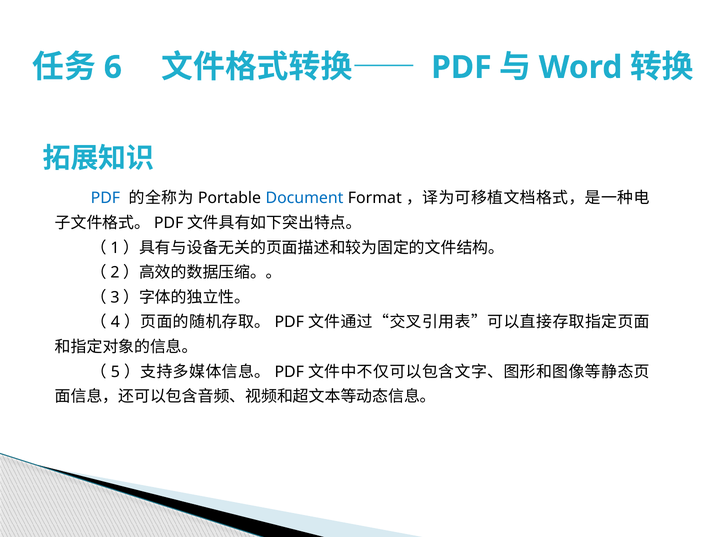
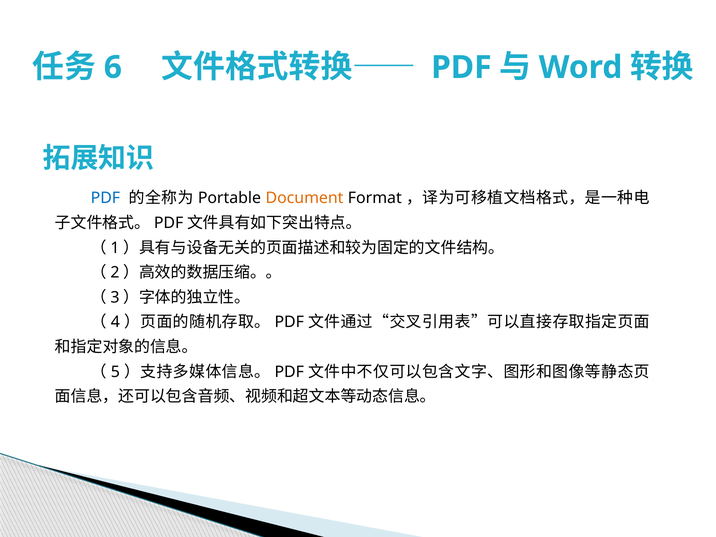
Document colour: blue -> orange (305, 198)
